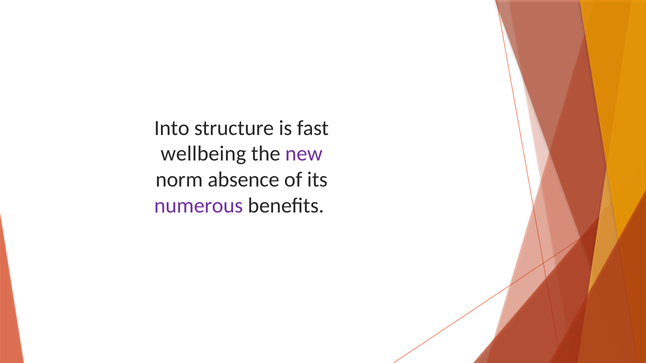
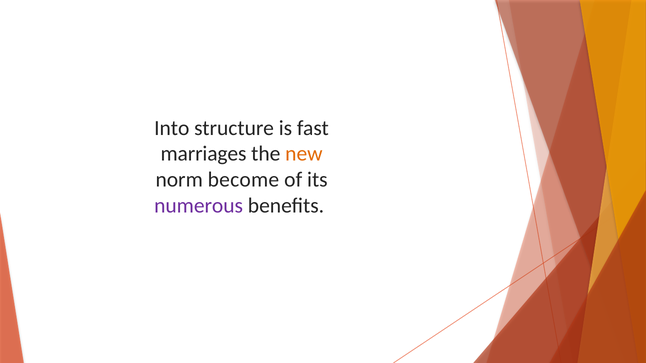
wellbeing: wellbeing -> marriages (203, 154)
new colour: purple -> orange (304, 154)
absence: absence -> become (243, 180)
